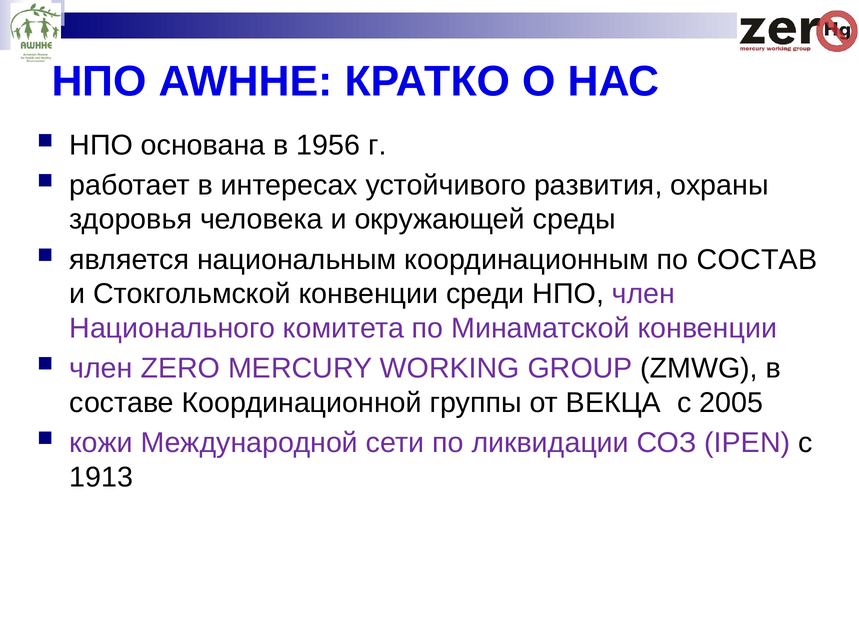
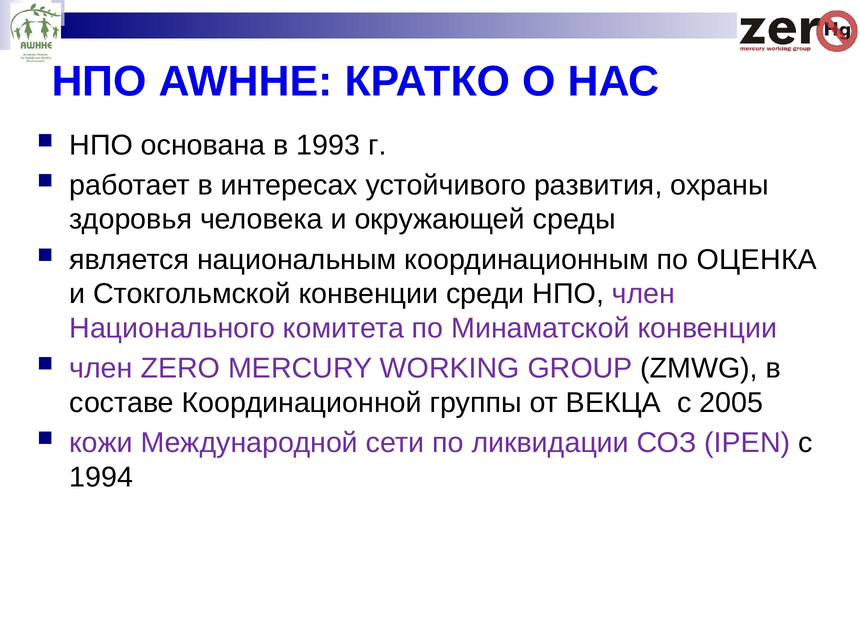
1956: 1956 -> 1993 (328, 145)
СОСТАВ: СОСТАВ -> ОЦЕНКА (757, 260)
1913: 1913 -> 1994 (101, 477)
